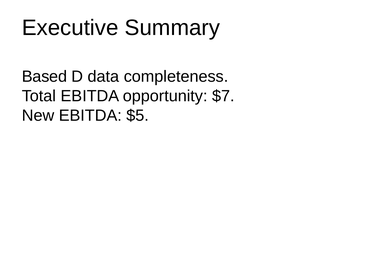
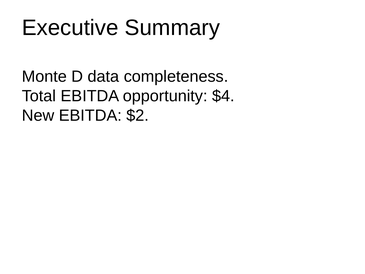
Based: Based -> Monte (44, 77)
$7: $7 -> $4 (223, 96)
$5: $5 -> $2 (138, 115)
